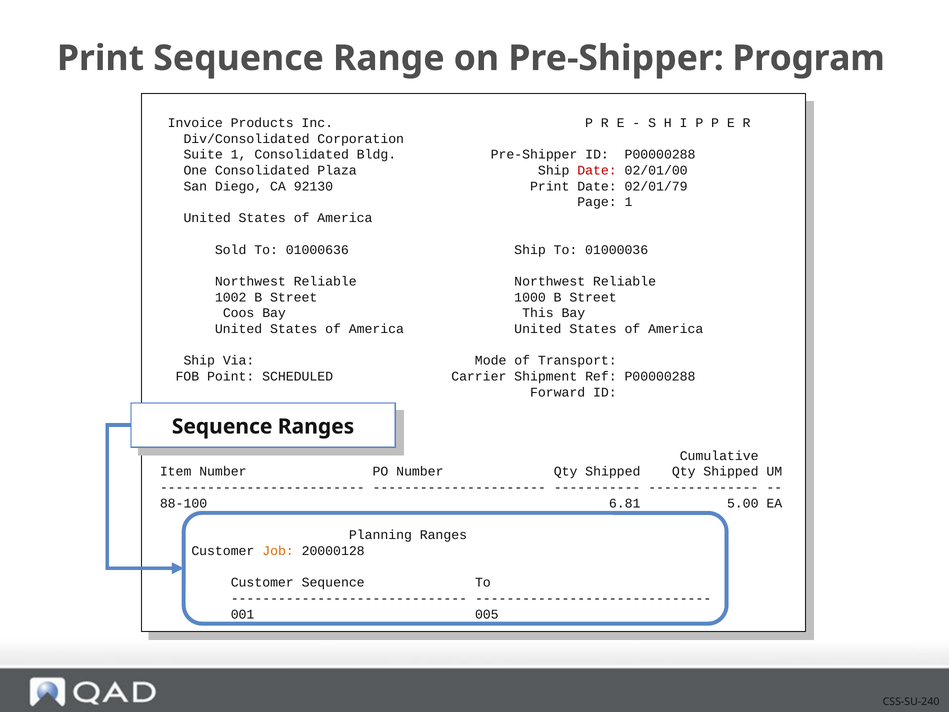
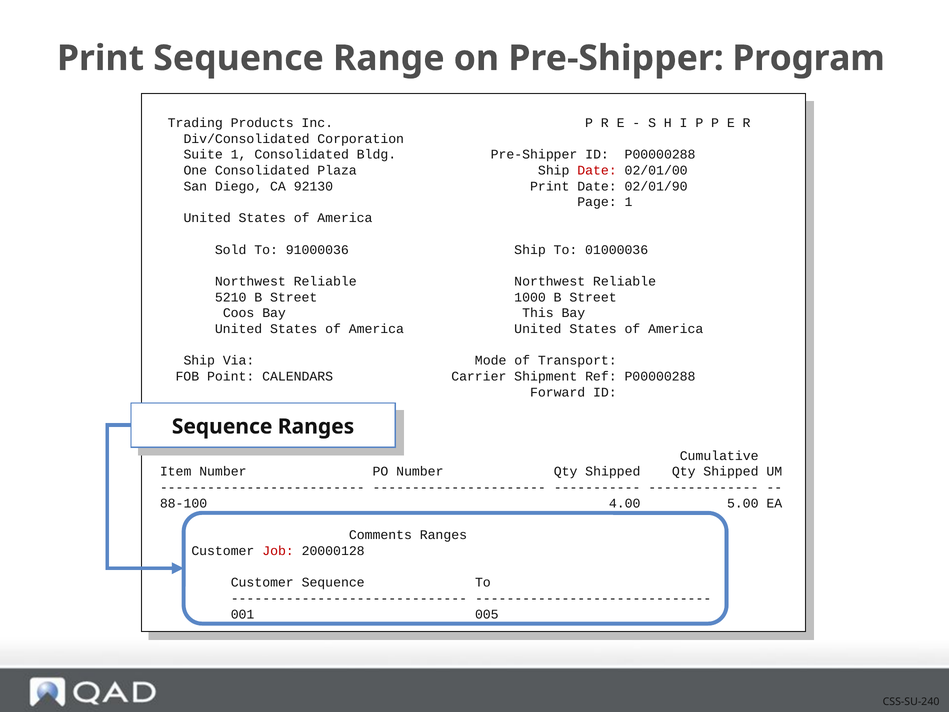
Invoice: Invoice -> Trading (195, 123)
02/01/79: 02/01/79 -> 02/01/90 (656, 186)
01000636: 01000636 -> 91000036 (317, 250)
1002: 1002 -> 5210 (231, 297)
SCHEDULED: SCHEDULED -> CALENDARS (298, 376)
6.81: 6.81 -> 4.00 (625, 503)
Planning: Planning -> Comments (380, 535)
Job colour: orange -> red (278, 551)
